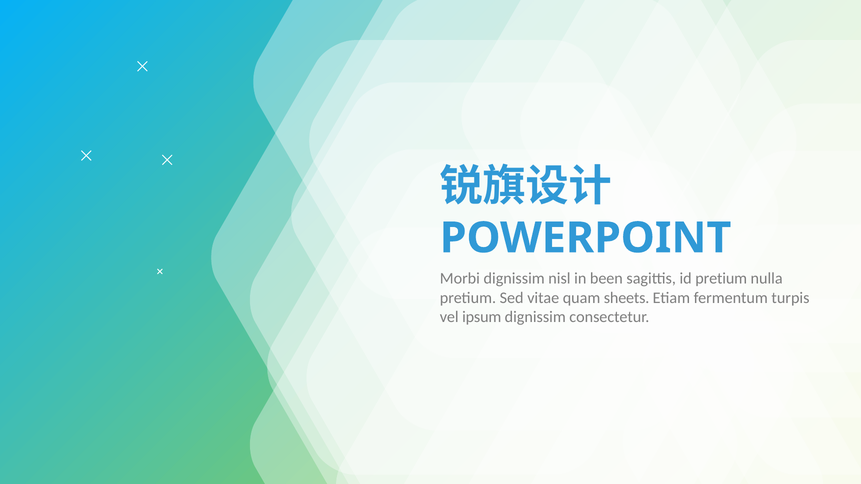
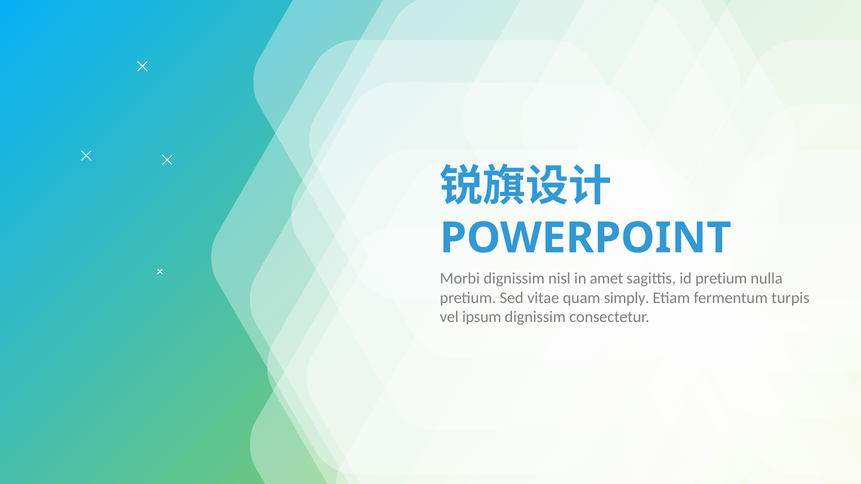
been: been -> amet (606, 279)
sheets: sheets -> simply (627, 298)
